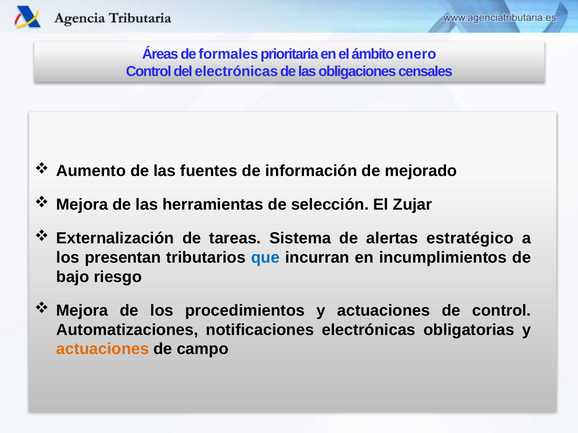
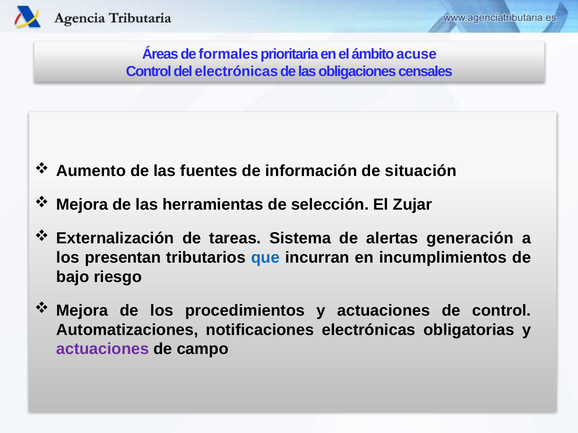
enero: enero -> acuse (416, 54)
mejorado: mejorado -> situación (421, 171)
estratégico: estratégico -> generación (470, 239)
actuaciones colour: orange -> purple (103, 349)
